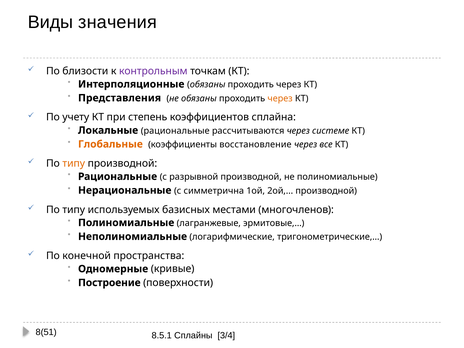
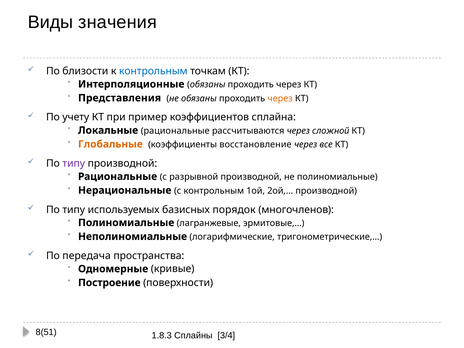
контрольным colour: purple -> blue (153, 71)
степень: степень -> пример (148, 117)
системе: системе -> сложной (331, 131)
типу colour: orange -> purple (74, 163)
с симметрична: симметрична -> контрольным (214, 191)
местами: местами -> порядок (234, 210)
конечной: конечной -> передача (87, 256)
8.5.1: 8.5.1 -> 1.8.3 (162, 336)
